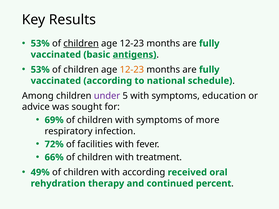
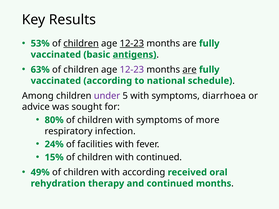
12-23 underline: none -> present (132, 44)
53%: 53% -> 63% (40, 70)
12-23 colour: orange -> purple (132, 70)
are underline: none -> present (190, 70)
education: education -> diarrhoea (224, 96)
69%: 69% -> 80% (54, 120)
72%: 72% -> 24% (54, 144)
66%: 66% -> 15% (54, 157)
with treatment: treatment -> continued (159, 157)
continued percent: percent -> months (214, 184)
